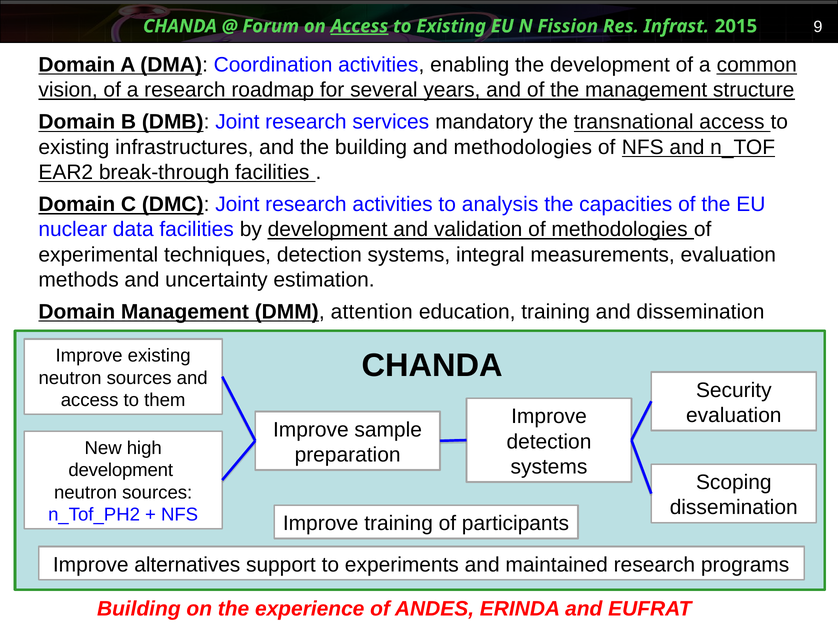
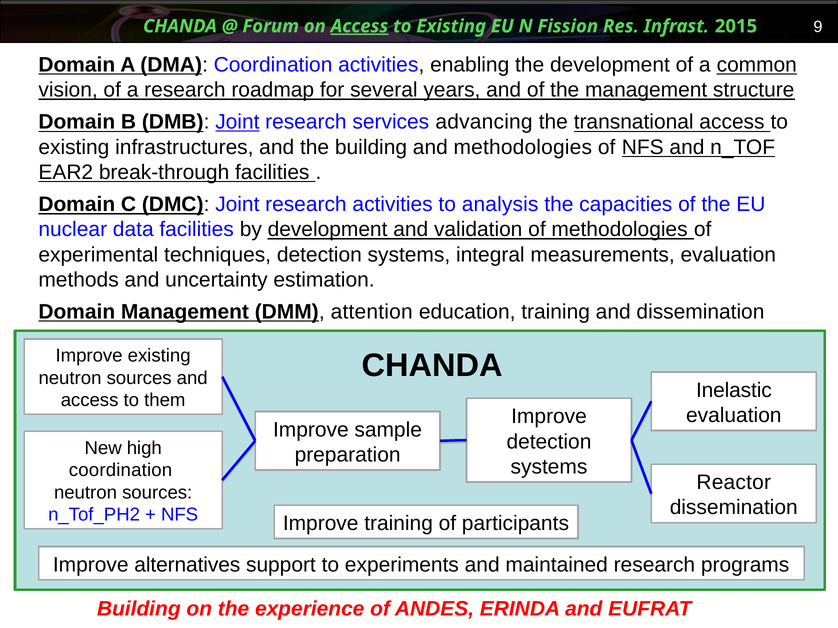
Joint underline: none -> present (237, 122)
mandatory: mandatory -> advancing (484, 122)
Security: Security -> Inelastic (734, 390)
development: development -> coordination (121, 471)
Scoping: Scoping -> Reactor (734, 483)
